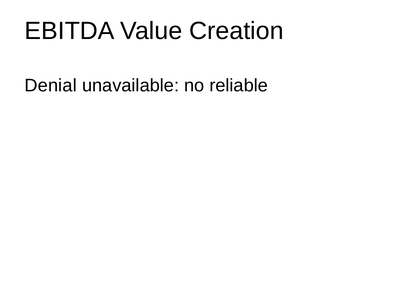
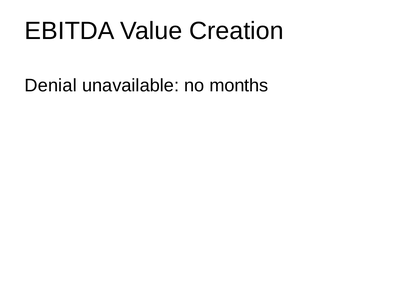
reliable: reliable -> months (239, 86)
